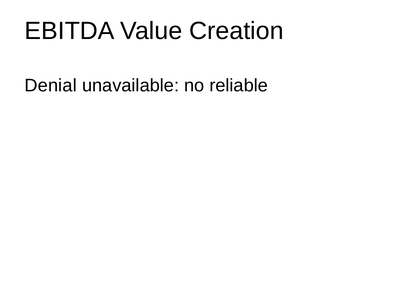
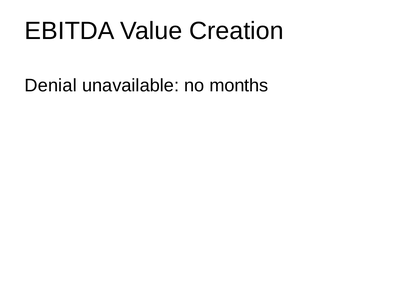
reliable: reliable -> months (239, 86)
